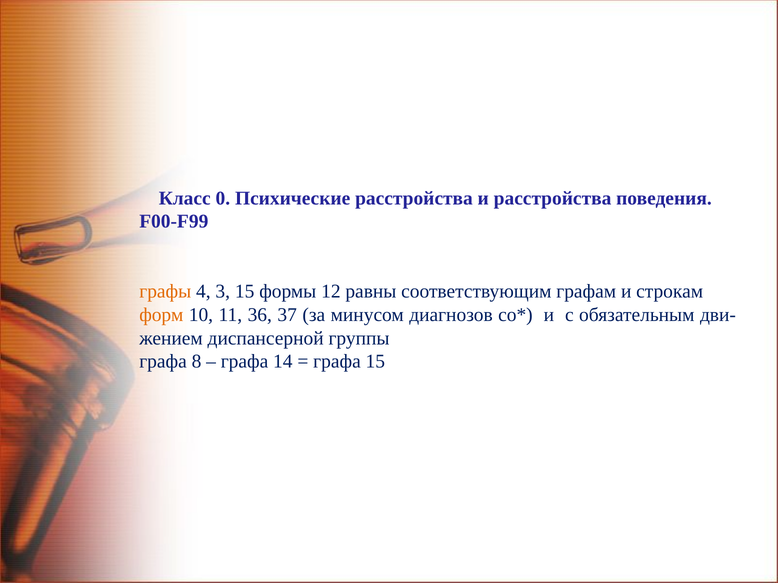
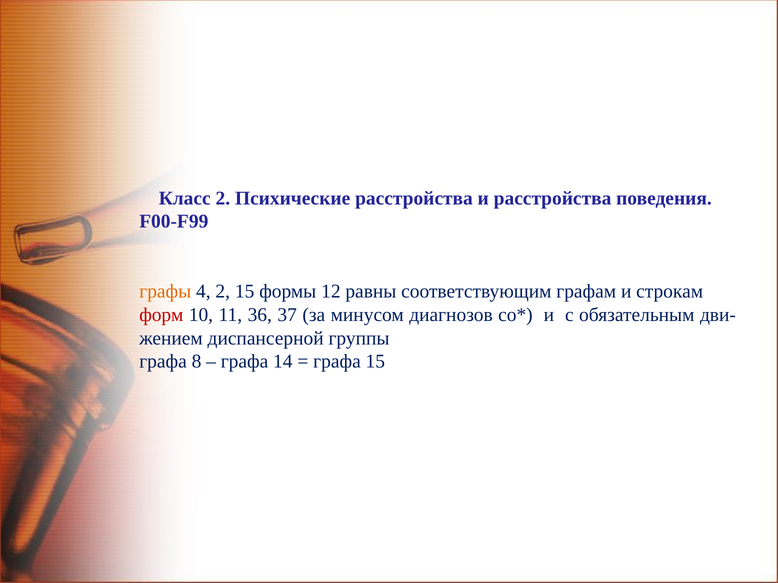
Класс 0: 0 -> 2 (223, 198)
4 3: 3 -> 2 (223, 292)
форм colour: orange -> red (161, 315)
